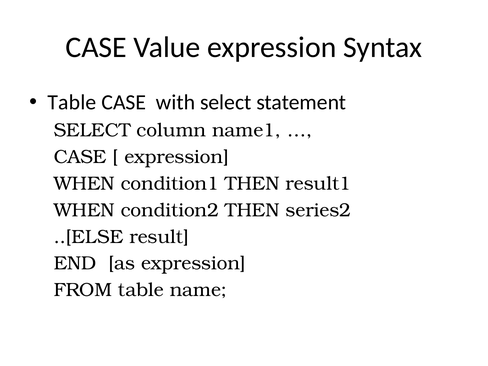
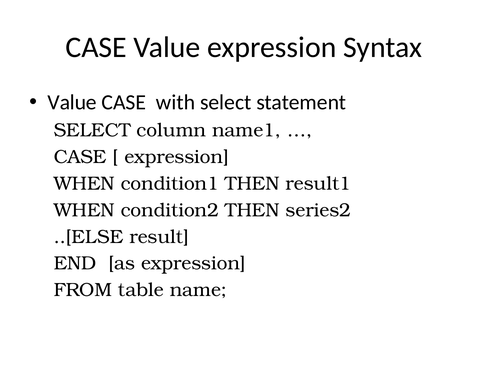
Table: Table -> Value (72, 102)
